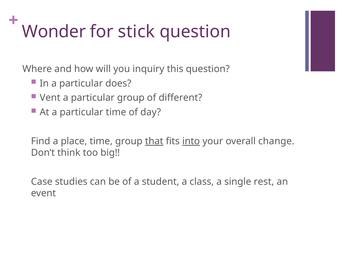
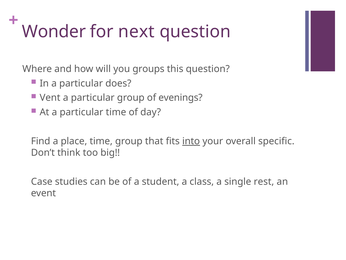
stick: stick -> next (136, 32)
inquiry: inquiry -> groups (148, 69)
different: different -> evenings (180, 98)
that underline: present -> none (154, 141)
change: change -> specific (276, 141)
